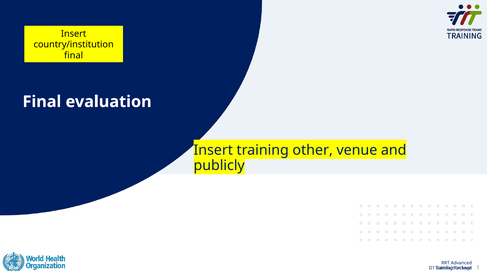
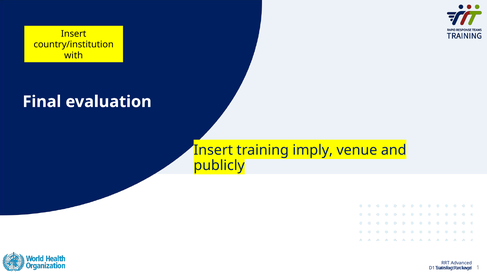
final: final -> with (74, 56)
other: other -> imply (313, 150)
